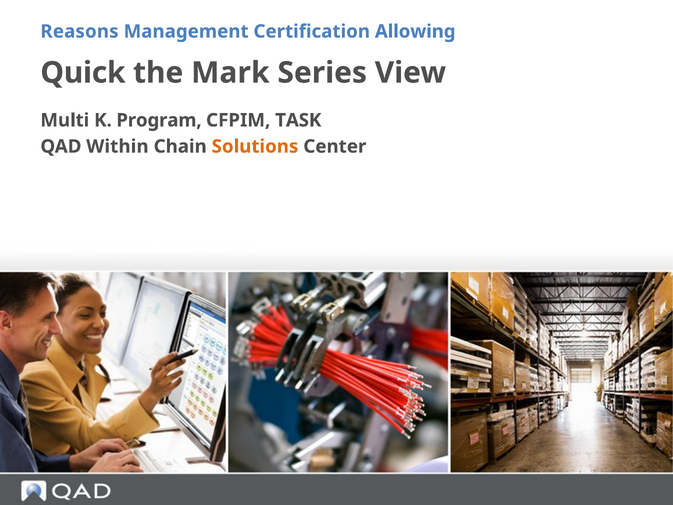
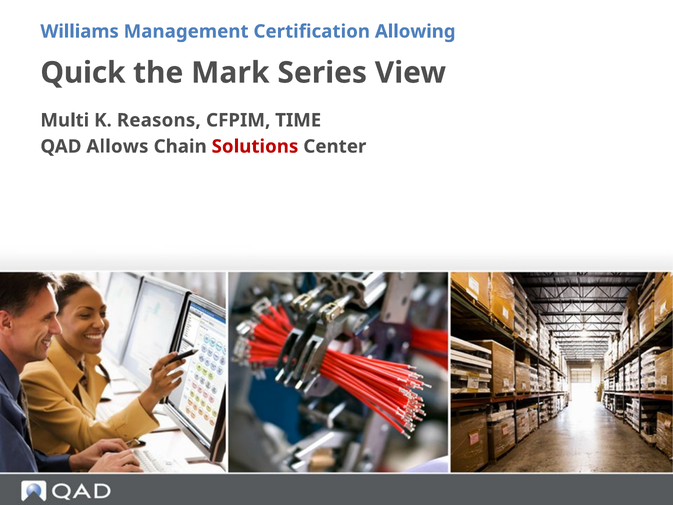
Reasons: Reasons -> Williams (80, 31)
Program: Program -> Reasons (159, 120)
TASK: TASK -> TIME (298, 120)
Within: Within -> Allows (117, 146)
Solutions colour: orange -> red (255, 146)
